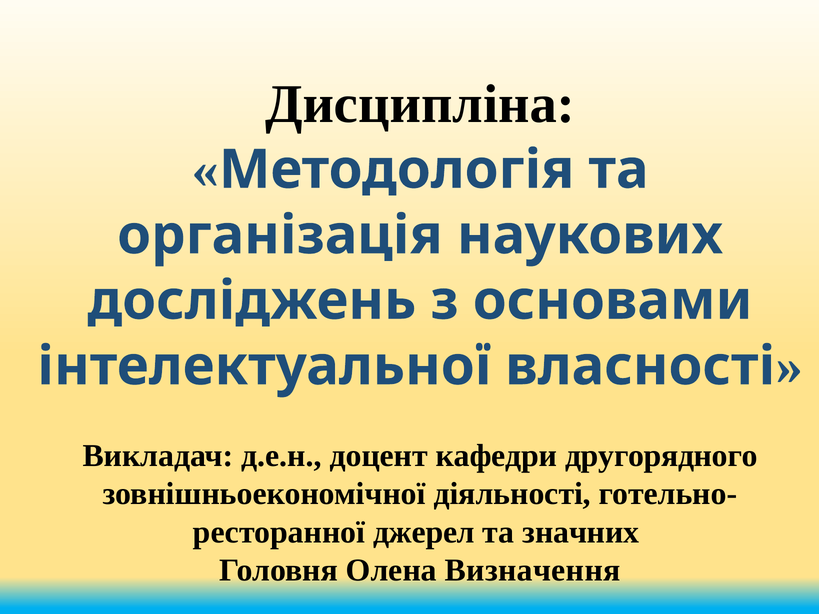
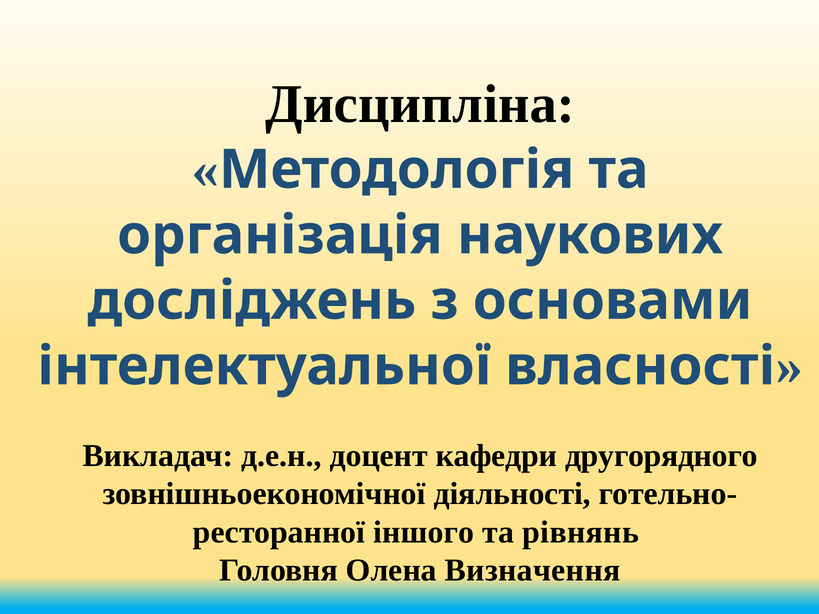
джерел: джерел -> іншого (424, 532)
значних: значних -> рівнянь (581, 532)
